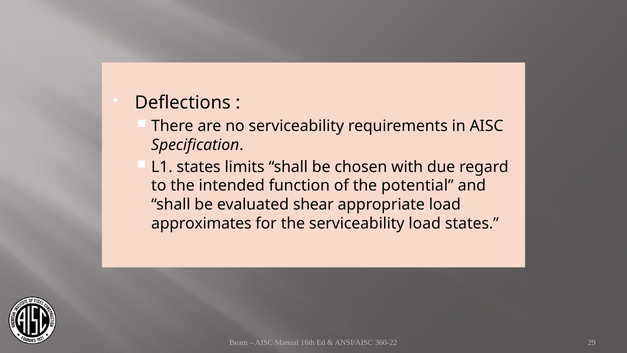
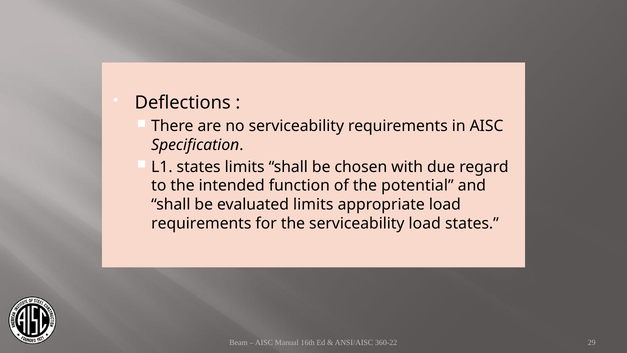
evaluated shear: shear -> limits (313, 204)
approximates: approximates -> requirements (201, 223)
